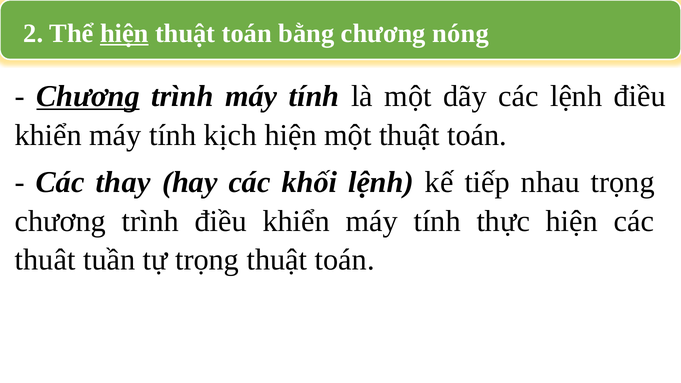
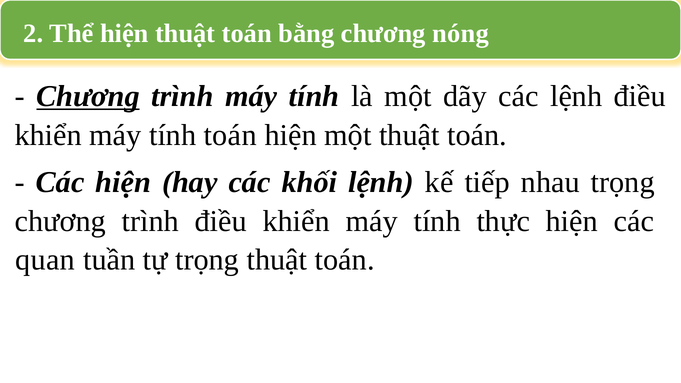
hiện underline: present -> none (124, 33)
tính kịch: kịch -> toán (230, 135)
Các thay: thay -> hiện (123, 182)
thuât: thuât -> quan (45, 260)
